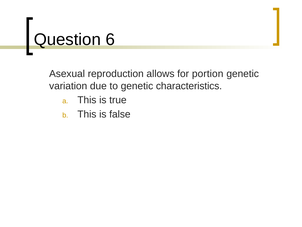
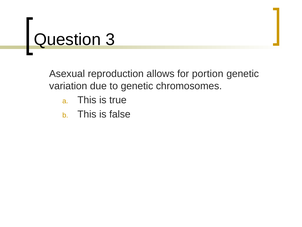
6: 6 -> 3 (110, 39)
characteristics: characteristics -> chromosomes (189, 86)
